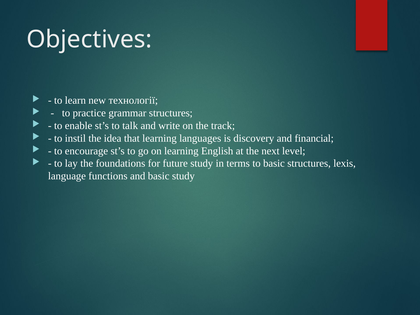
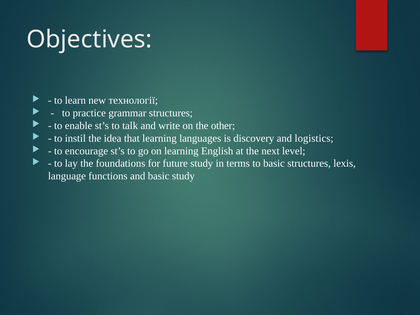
track: track -> other (223, 126)
financial: financial -> logistics (314, 138)
